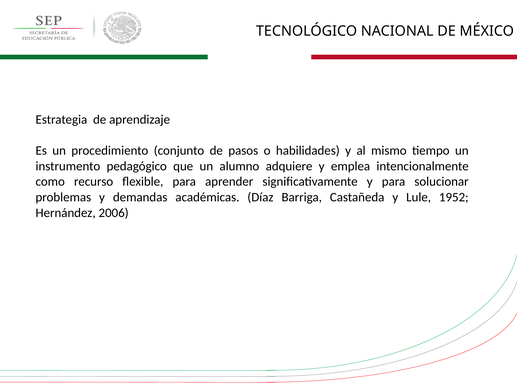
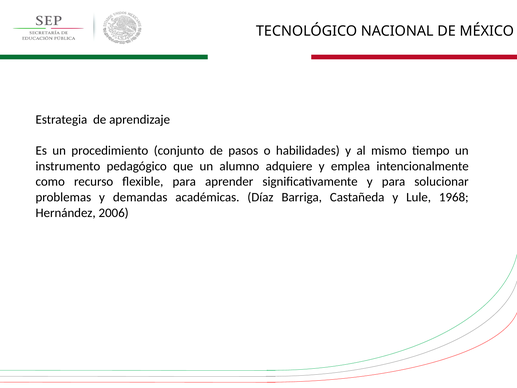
1952: 1952 -> 1968 (454, 197)
